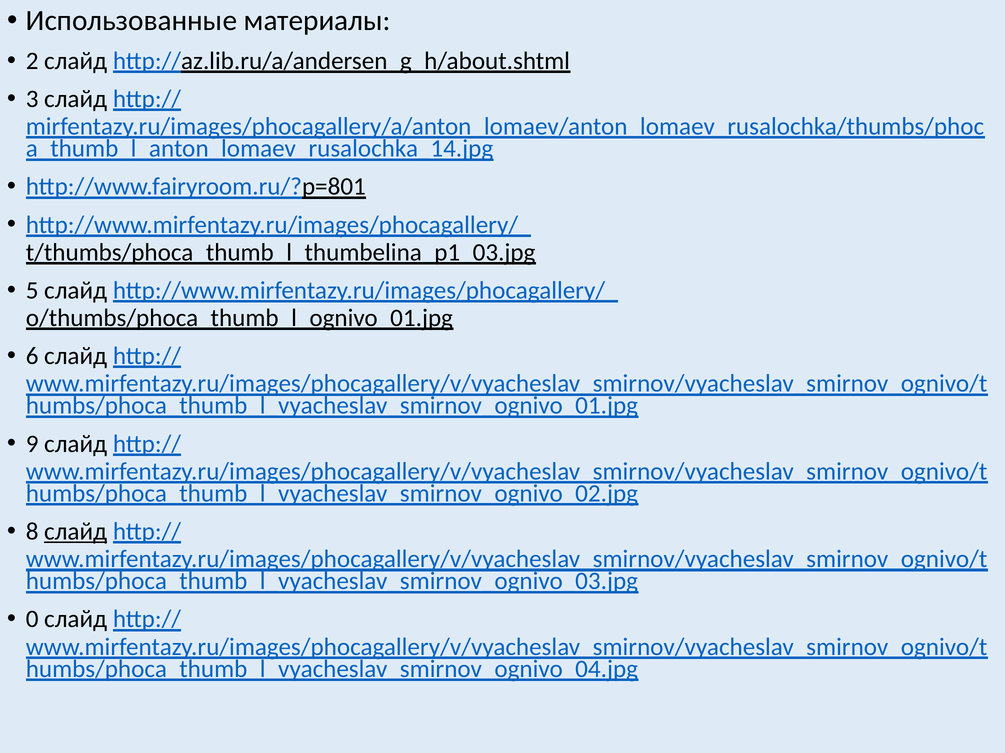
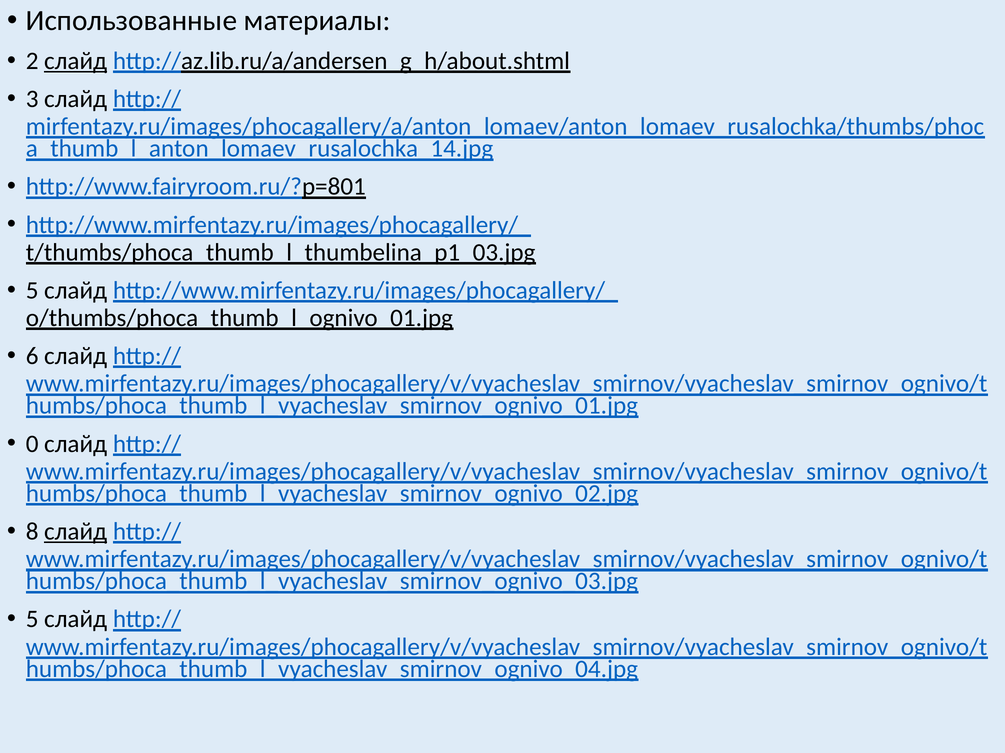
слайд underline: none -> present (76, 61)
9: 9 -> 0 (32, 444)
0: 0 -> 5 (32, 620)
